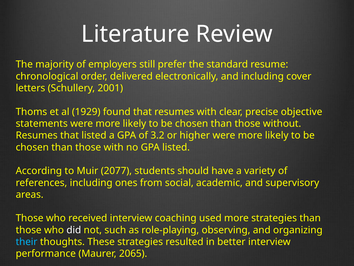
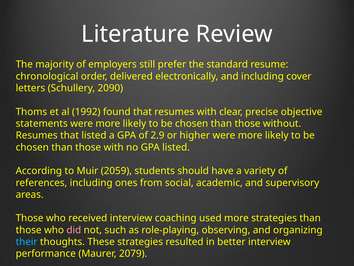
2001: 2001 -> 2090 (110, 88)
1929: 1929 -> 1992 (86, 112)
3.2: 3.2 -> 2.9 (157, 135)
2077: 2077 -> 2059 (116, 171)
did colour: white -> pink (74, 230)
2065: 2065 -> 2079 (133, 253)
